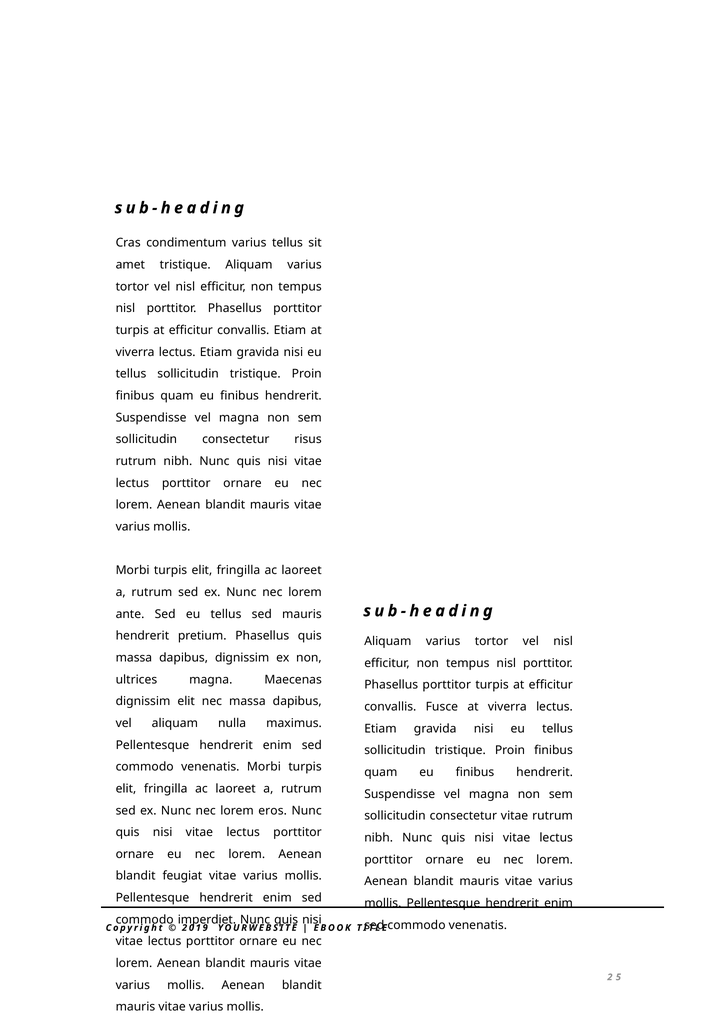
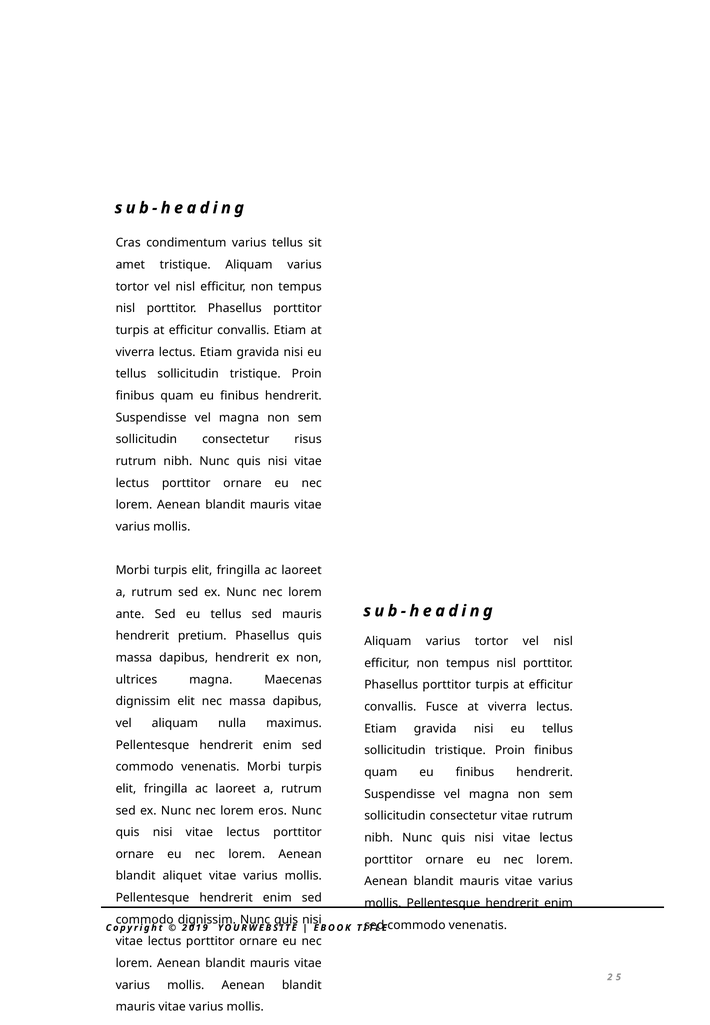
dapibus dignissim: dignissim -> hendrerit (242, 658)
feugiat: feugiat -> aliquet (182, 876)
commodo imperdiet: imperdiet -> dignissim (207, 920)
